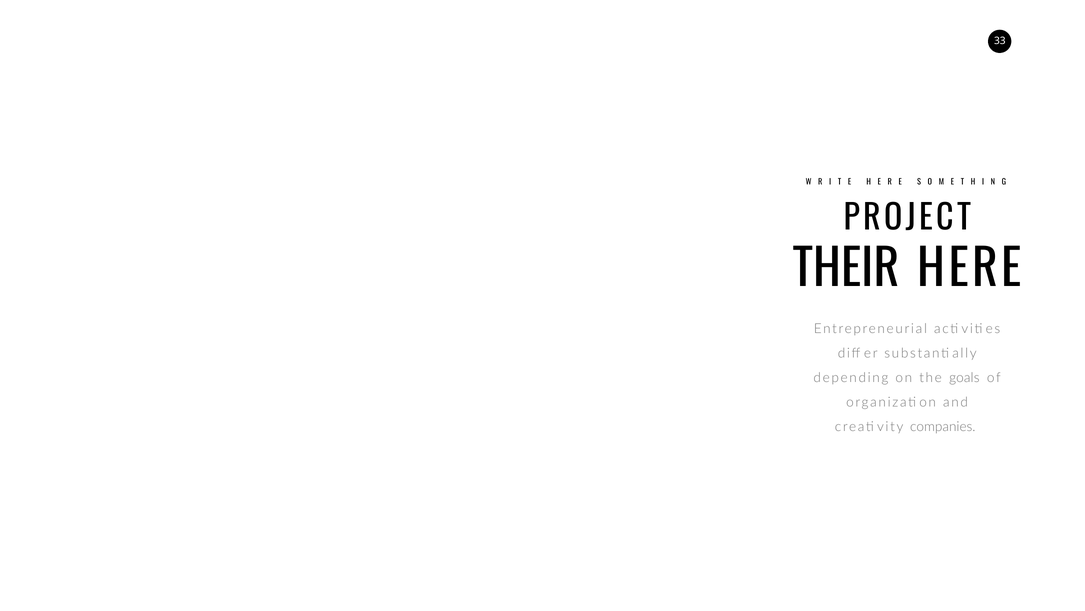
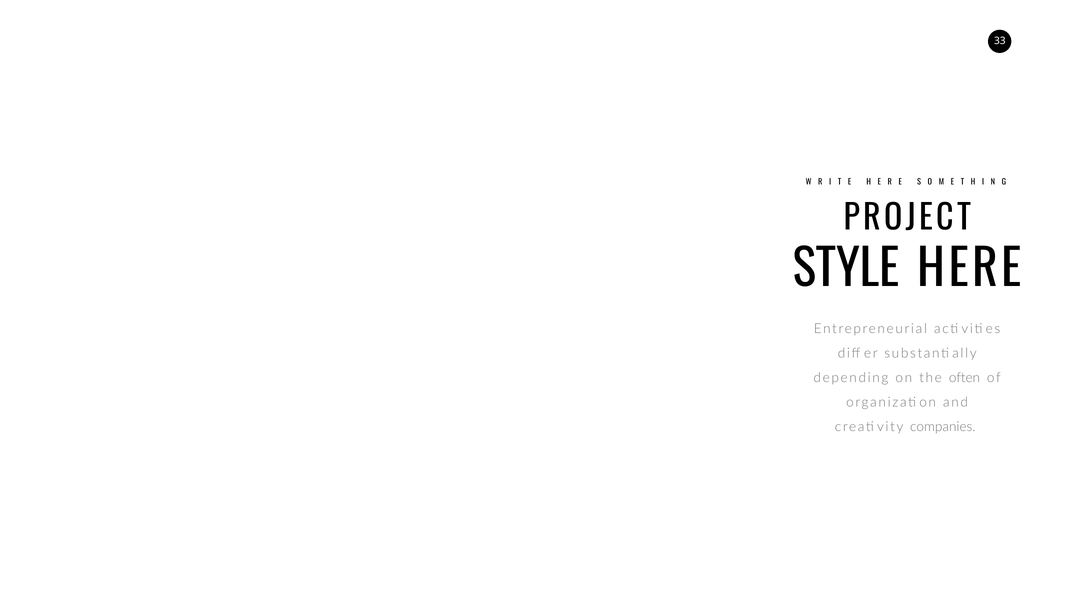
THEIR: THEIR -> STYLE (846, 270)
goals: goals -> often (964, 377)
